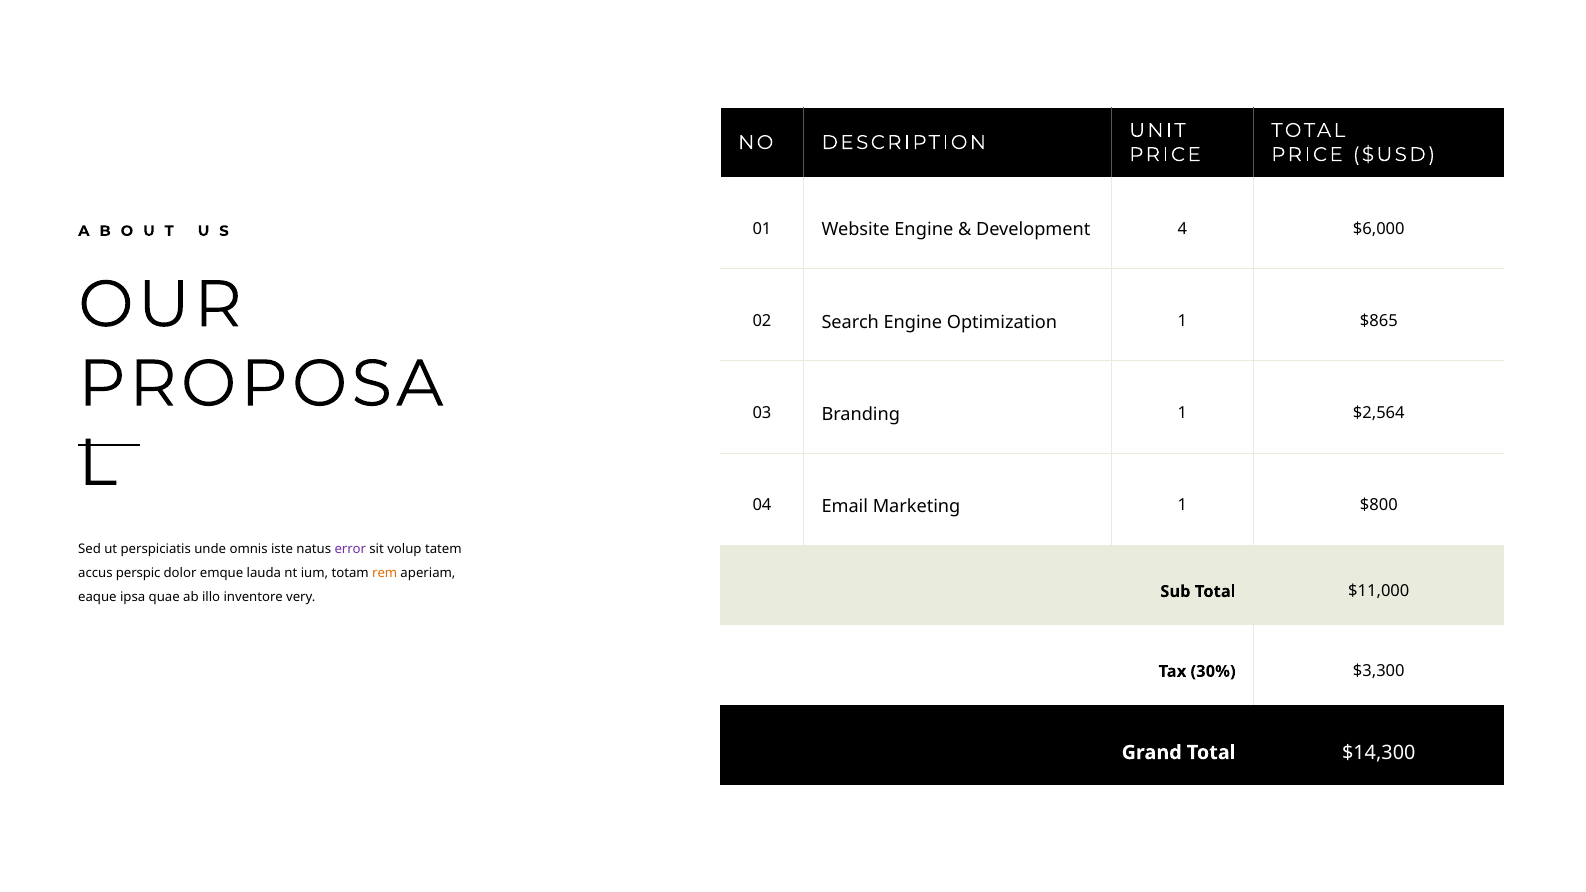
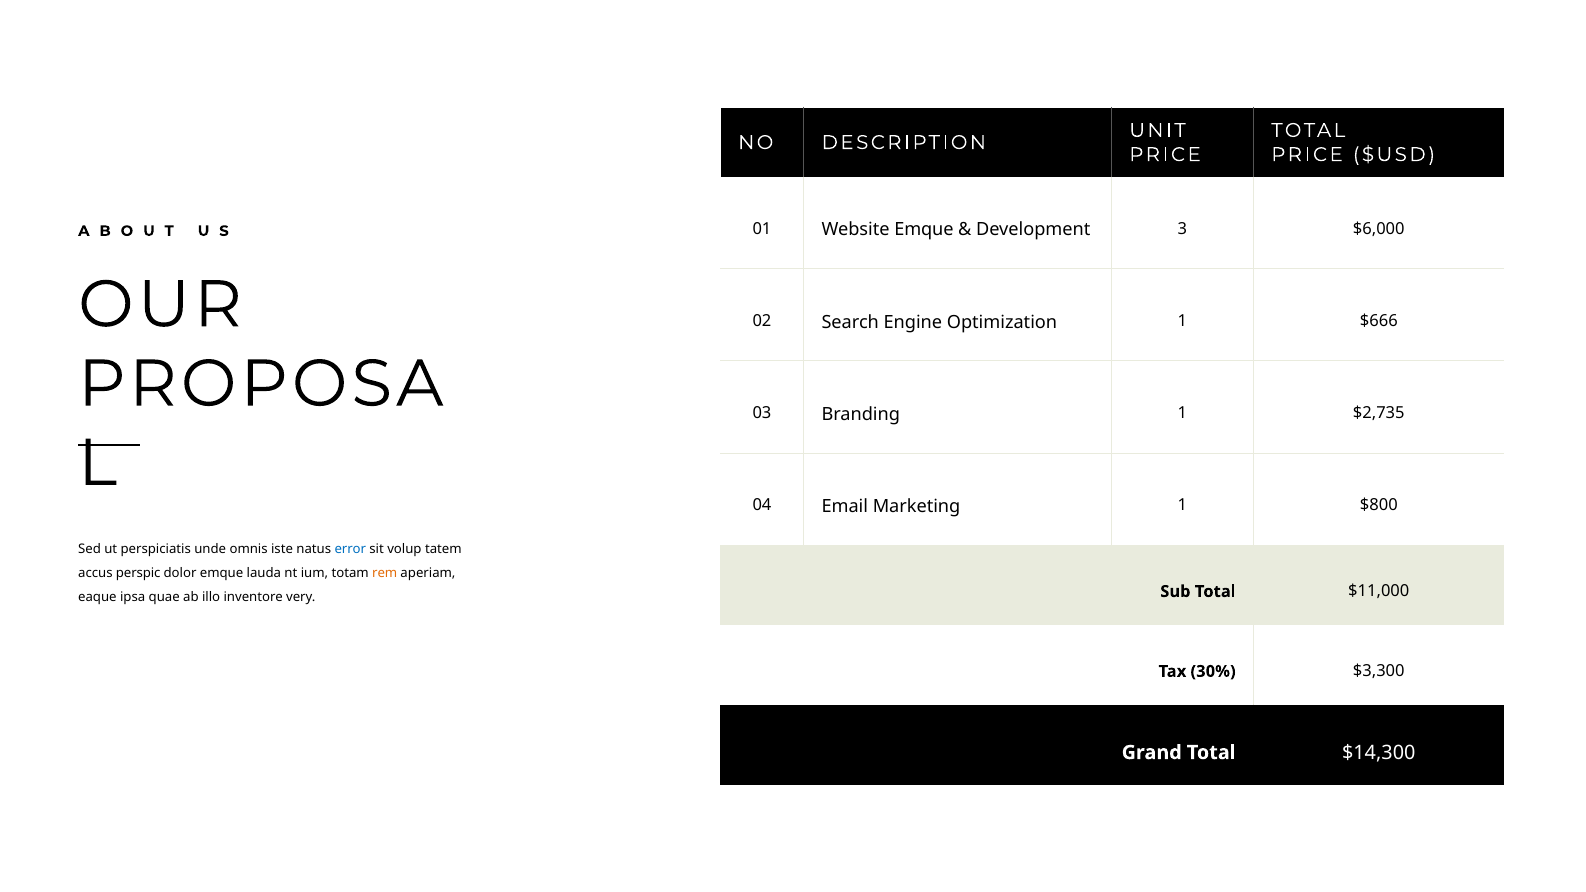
Website Engine: Engine -> Emque (924, 230)
4: 4 -> 3 (1182, 229)
$865: $865 -> $666 (1379, 321)
$2,564: $2,564 -> $2,735 (1379, 414)
error colour: purple -> blue (350, 549)
